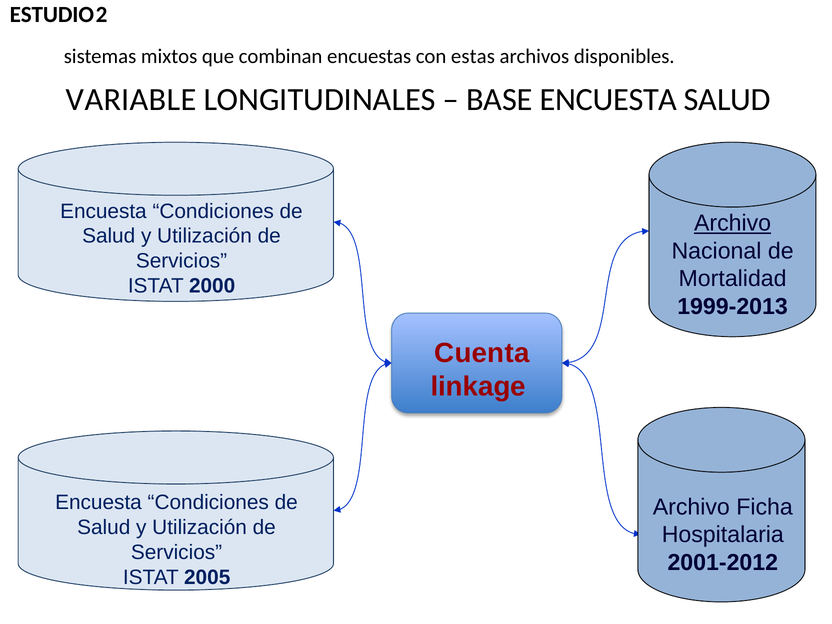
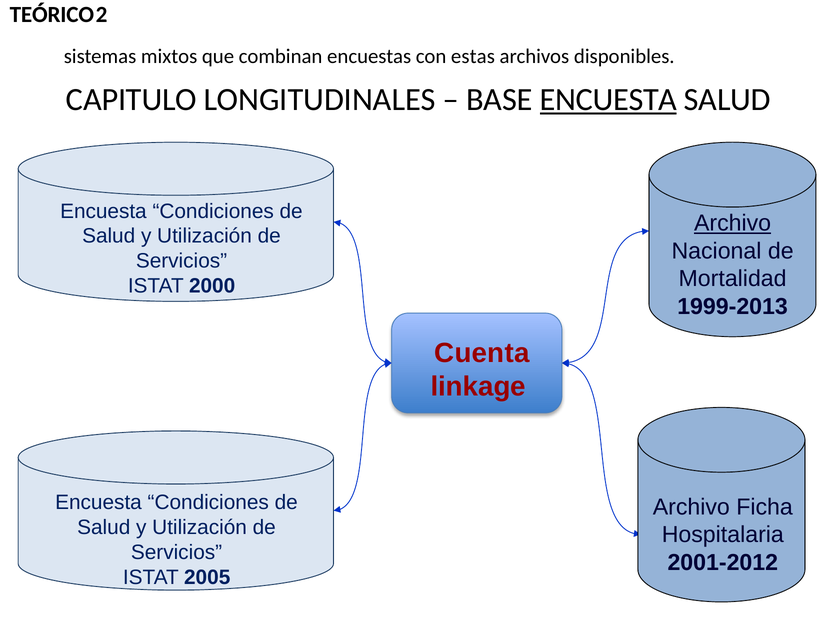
ESTUDIO: ESTUDIO -> TEÓRICO (52, 15)
VARIABLE: VARIABLE -> CAPITULO (131, 100)
ENCUESTA underline: none -> present (608, 100)
